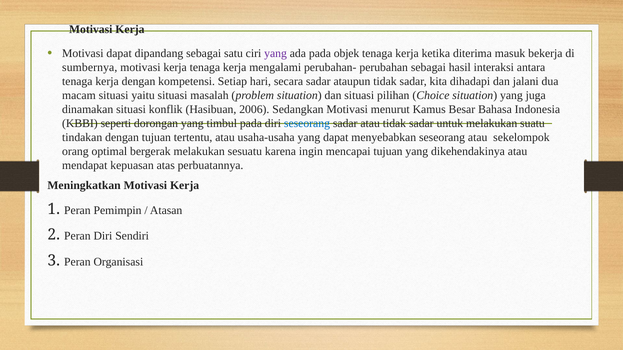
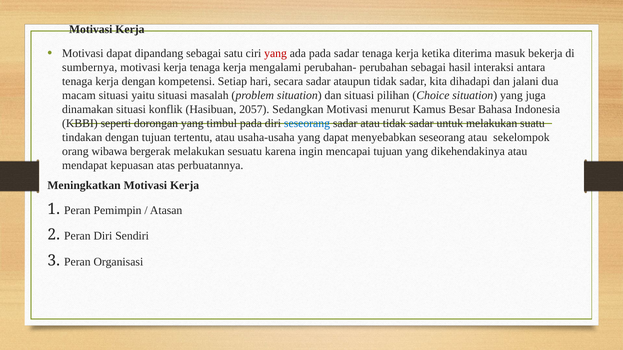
yang colour: purple -> red (276, 53)
pada objek: objek -> sadar (346, 53)
2006: 2006 -> 2057 (254, 109)
optimal: optimal -> wibawa (109, 152)
